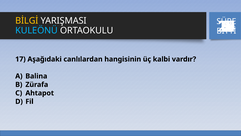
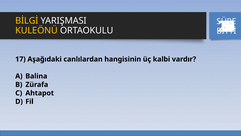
KULEÖNÜ colour: light blue -> yellow (36, 30)
